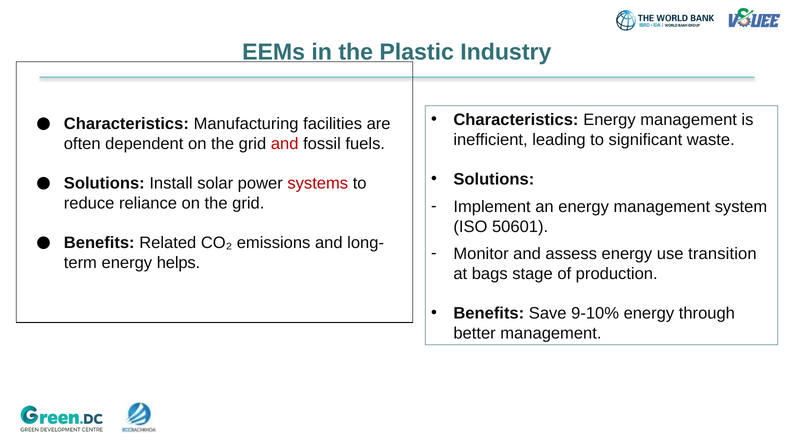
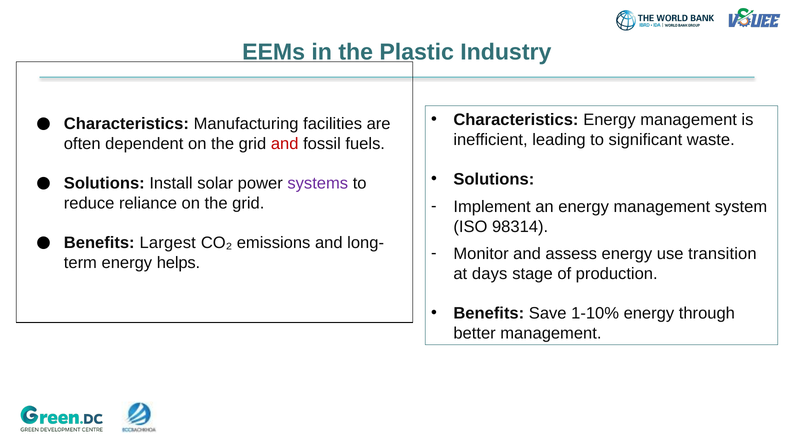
systems colour: red -> purple (318, 184)
50601: 50601 -> 98314 (520, 227)
Related: Related -> Largest (168, 243)
bags: bags -> days (490, 274)
9-10%: 9-10% -> 1-10% (595, 314)
